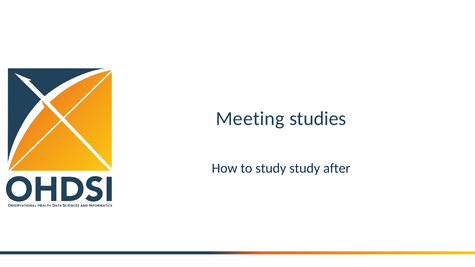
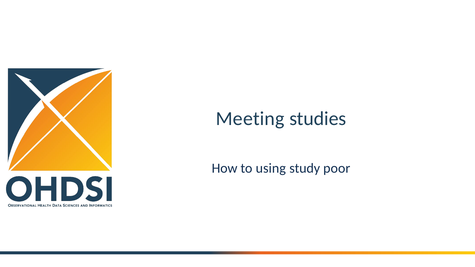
to study: study -> using (271, 168)
after: after -> poor (337, 168)
